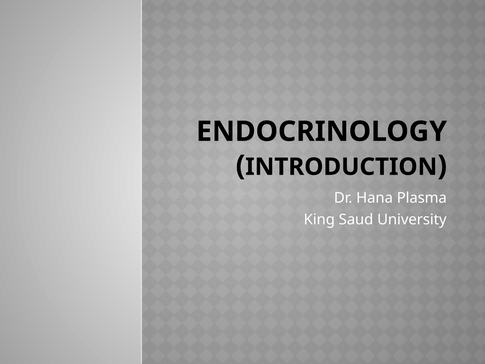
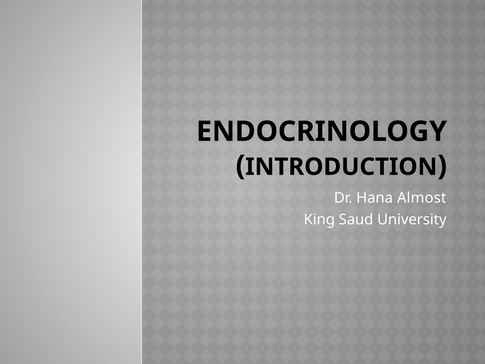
Plasma: Plasma -> Almost (422, 198)
